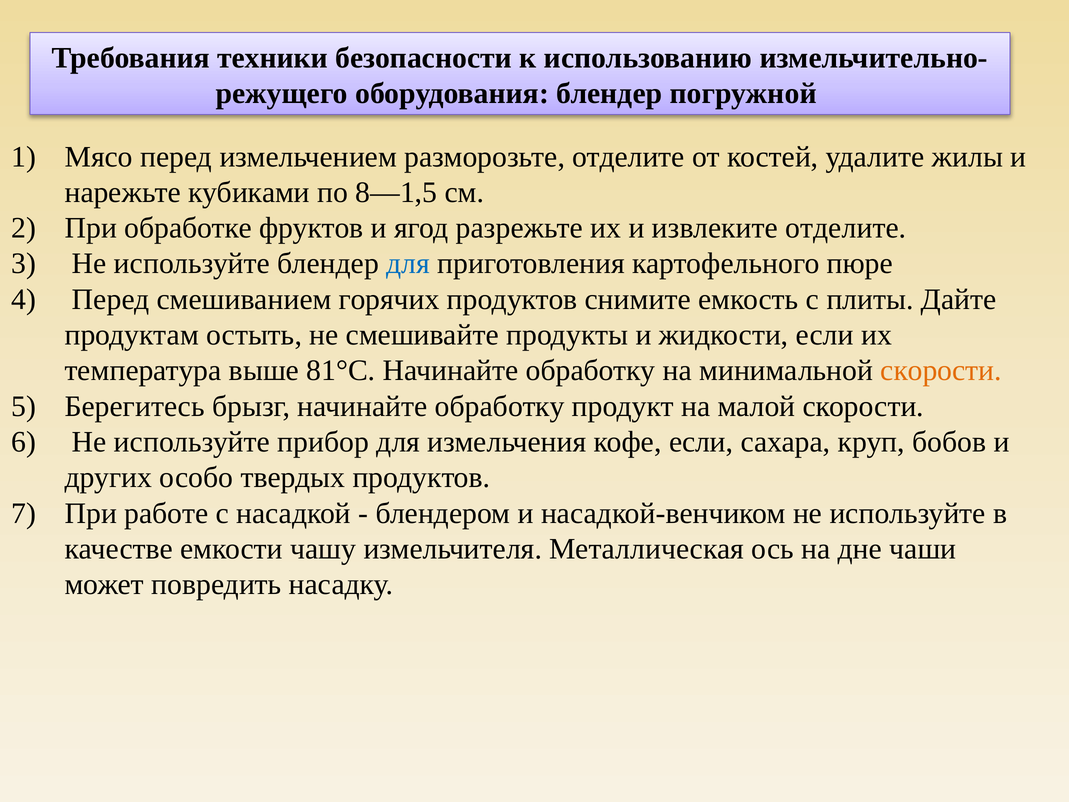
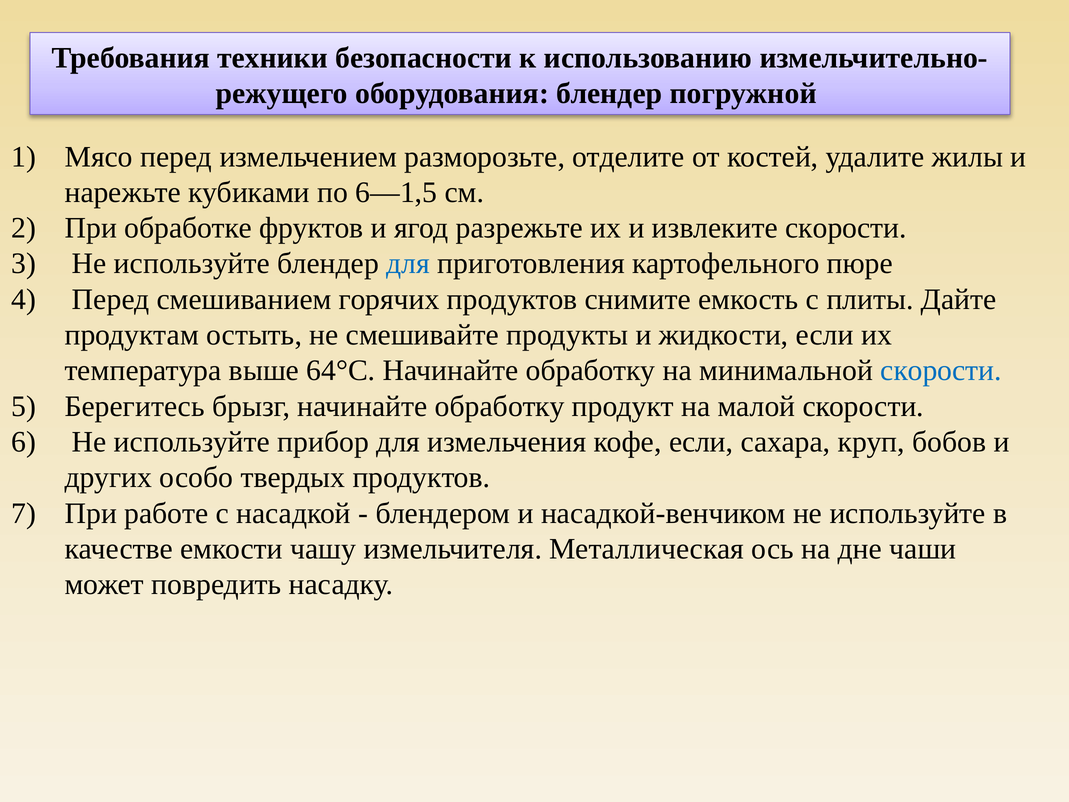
8—1,5: 8—1,5 -> 6—1,5 (396, 192)
извлеките отделите: отделите -> скорости (846, 228)
81°С: 81°С -> 64°С (341, 371)
скорости colour: orange -> blue (941, 371)
